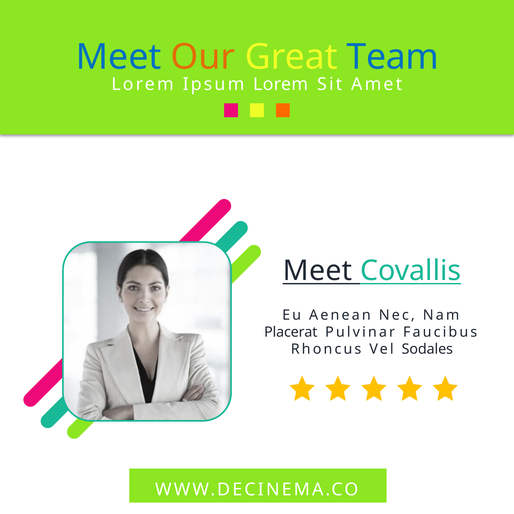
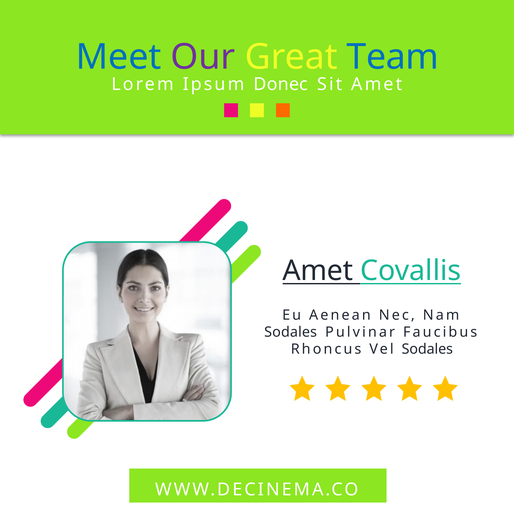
Our colour: orange -> purple (203, 57)
Ipsum Lorem: Lorem -> Donec (281, 84)
Meet: Meet -> Amet (318, 271)
Placerat: Placerat -> Sodales (291, 332)
